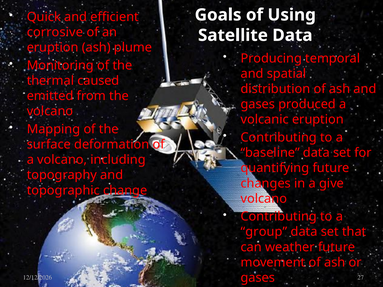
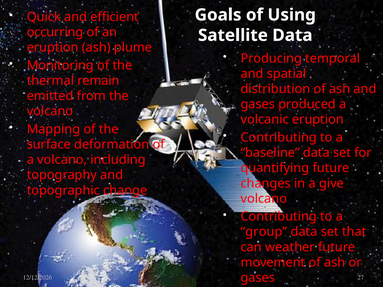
corrosive: corrosive -> occurring (55, 32)
caused: caused -> remain (98, 81)
